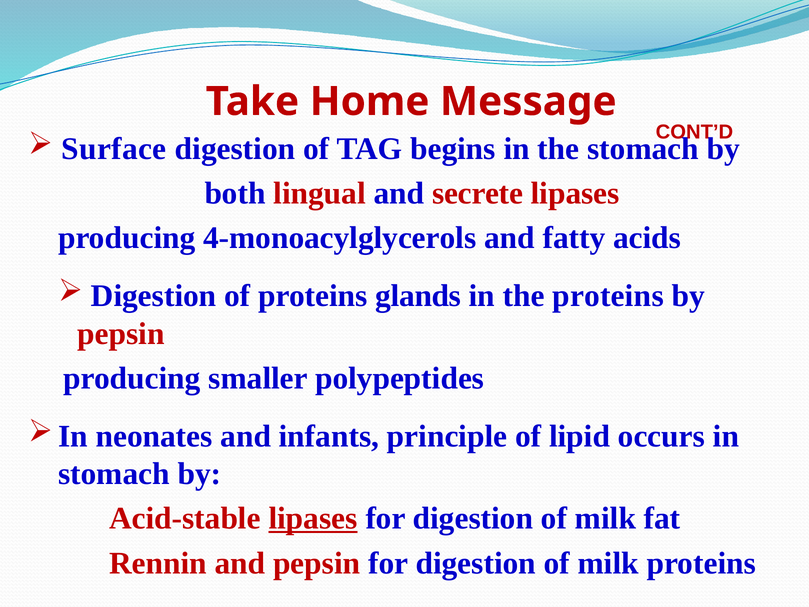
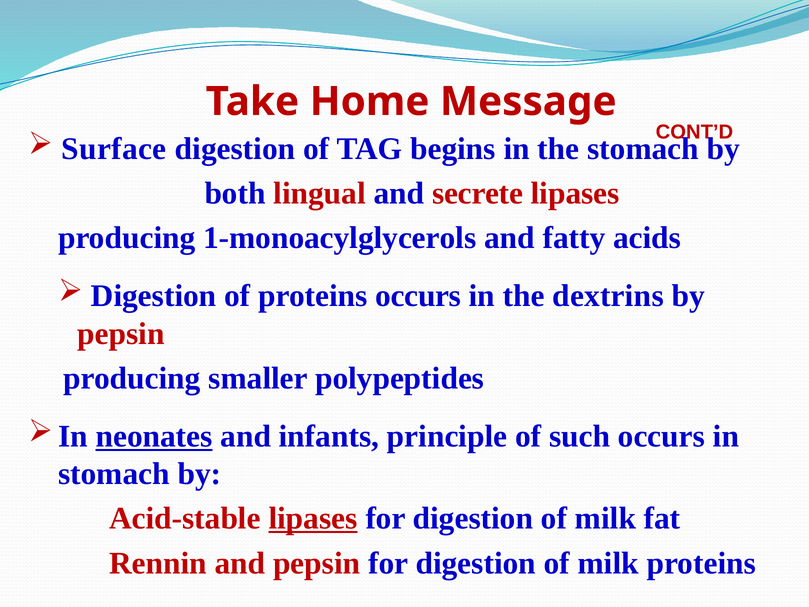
4-monoacylglycerols: 4-monoacylglycerols -> 1-monoacylglycerols (340, 238)
proteins glands: glands -> occurs (418, 296)
the proteins: proteins -> dextrins (608, 296)
neonates underline: none -> present (154, 436)
lipid: lipid -> such (580, 436)
